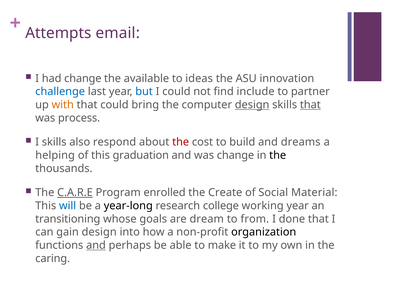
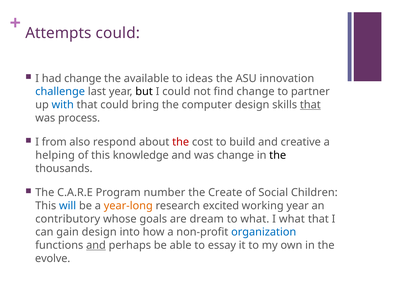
Attempts email: email -> could (118, 33)
but colour: blue -> black (144, 91)
find include: include -> change (256, 91)
with colour: orange -> blue (63, 105)
design underline: present -> none (252, 105)
I skills: skills -> from (54, 142)
dreams: dreams -> creative (301, 142)
graduation: graduation -> knowledge (141, 155)
C.A.R.E underline: present -> none (75, 192)
enrolled: enrolled -> number (164, 192)
Material: Material -> Children (314, 192)
year-long colour: black -> orange (128, 205)
college: college -> excited (221, 205)
transitioning: transitioning -> contributory (68, 219)
to from: from -> what (255, 219)
I done: done -> what (292, 219)
organization colour: black -> blue (264, 232)
make: make -> essay (222, 245)
caring: caring -> evolve (53, 258)
